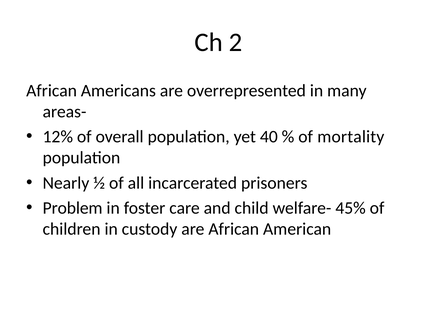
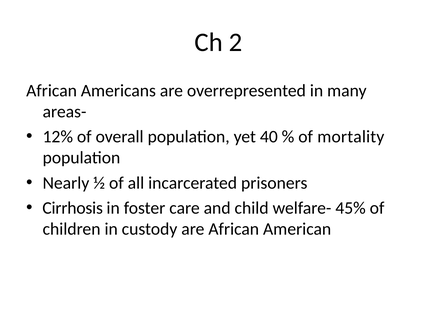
Problem: Problem -> Cirrhosis (73, 208)
